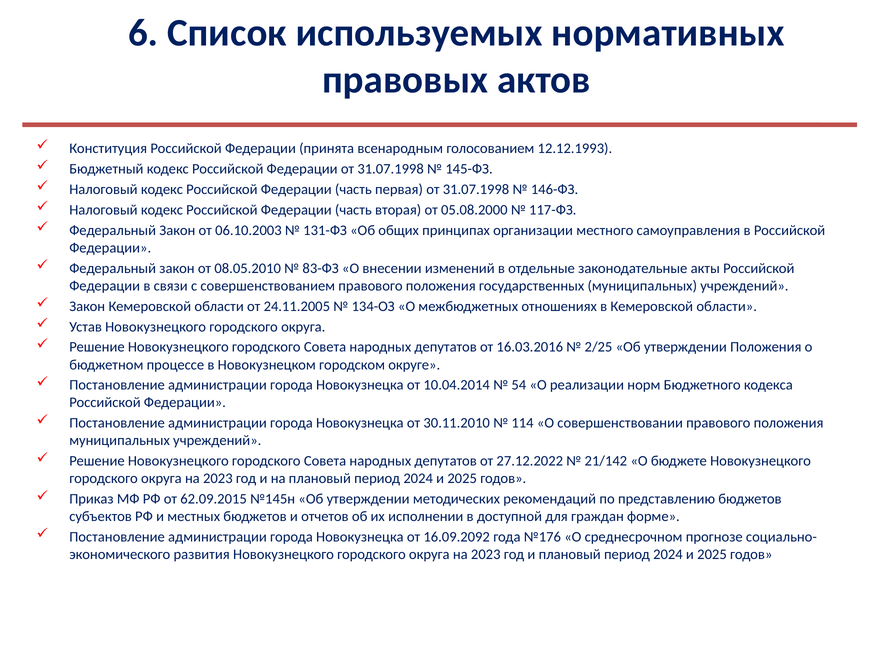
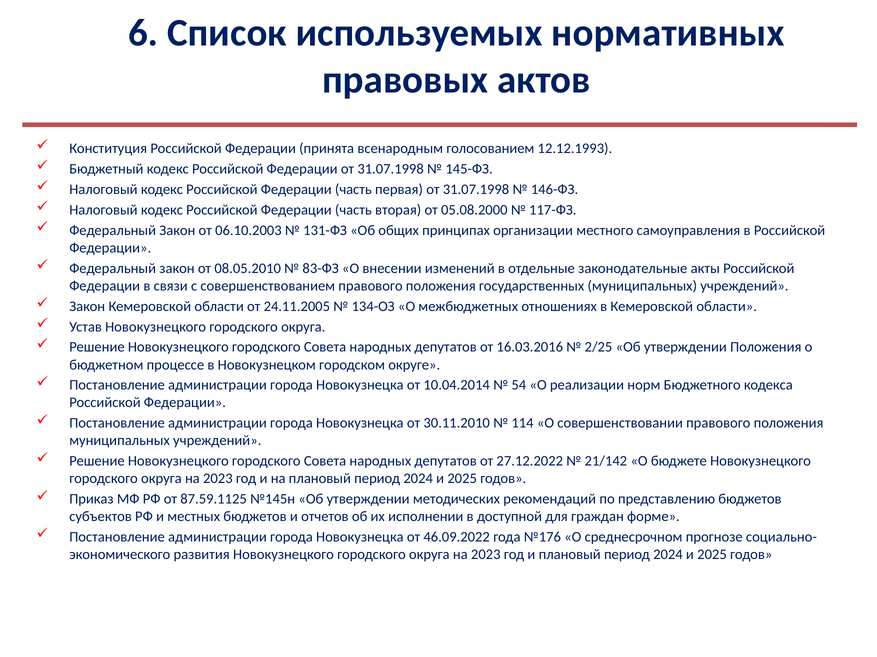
62.09.2015: 62.09.2015 -> 87.59.1125 (214, 500)
16.09.2092: 16.09.2092 -> 46.09.2022 (457, 538)
